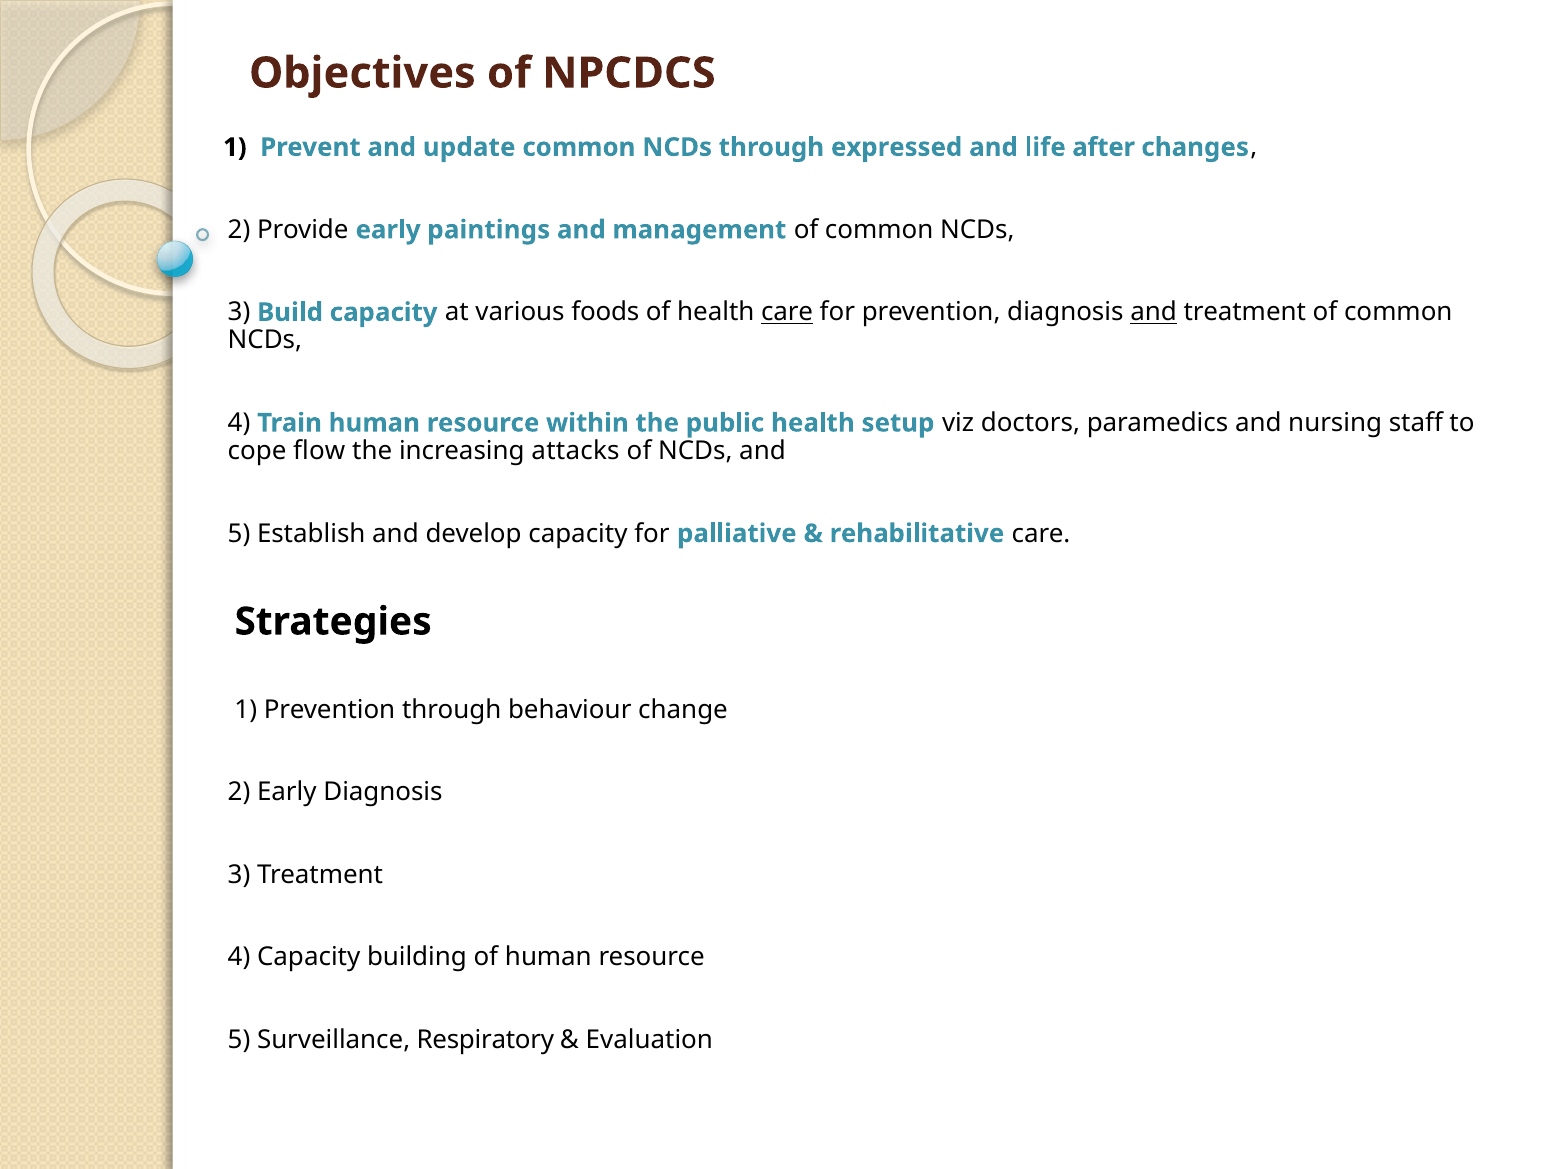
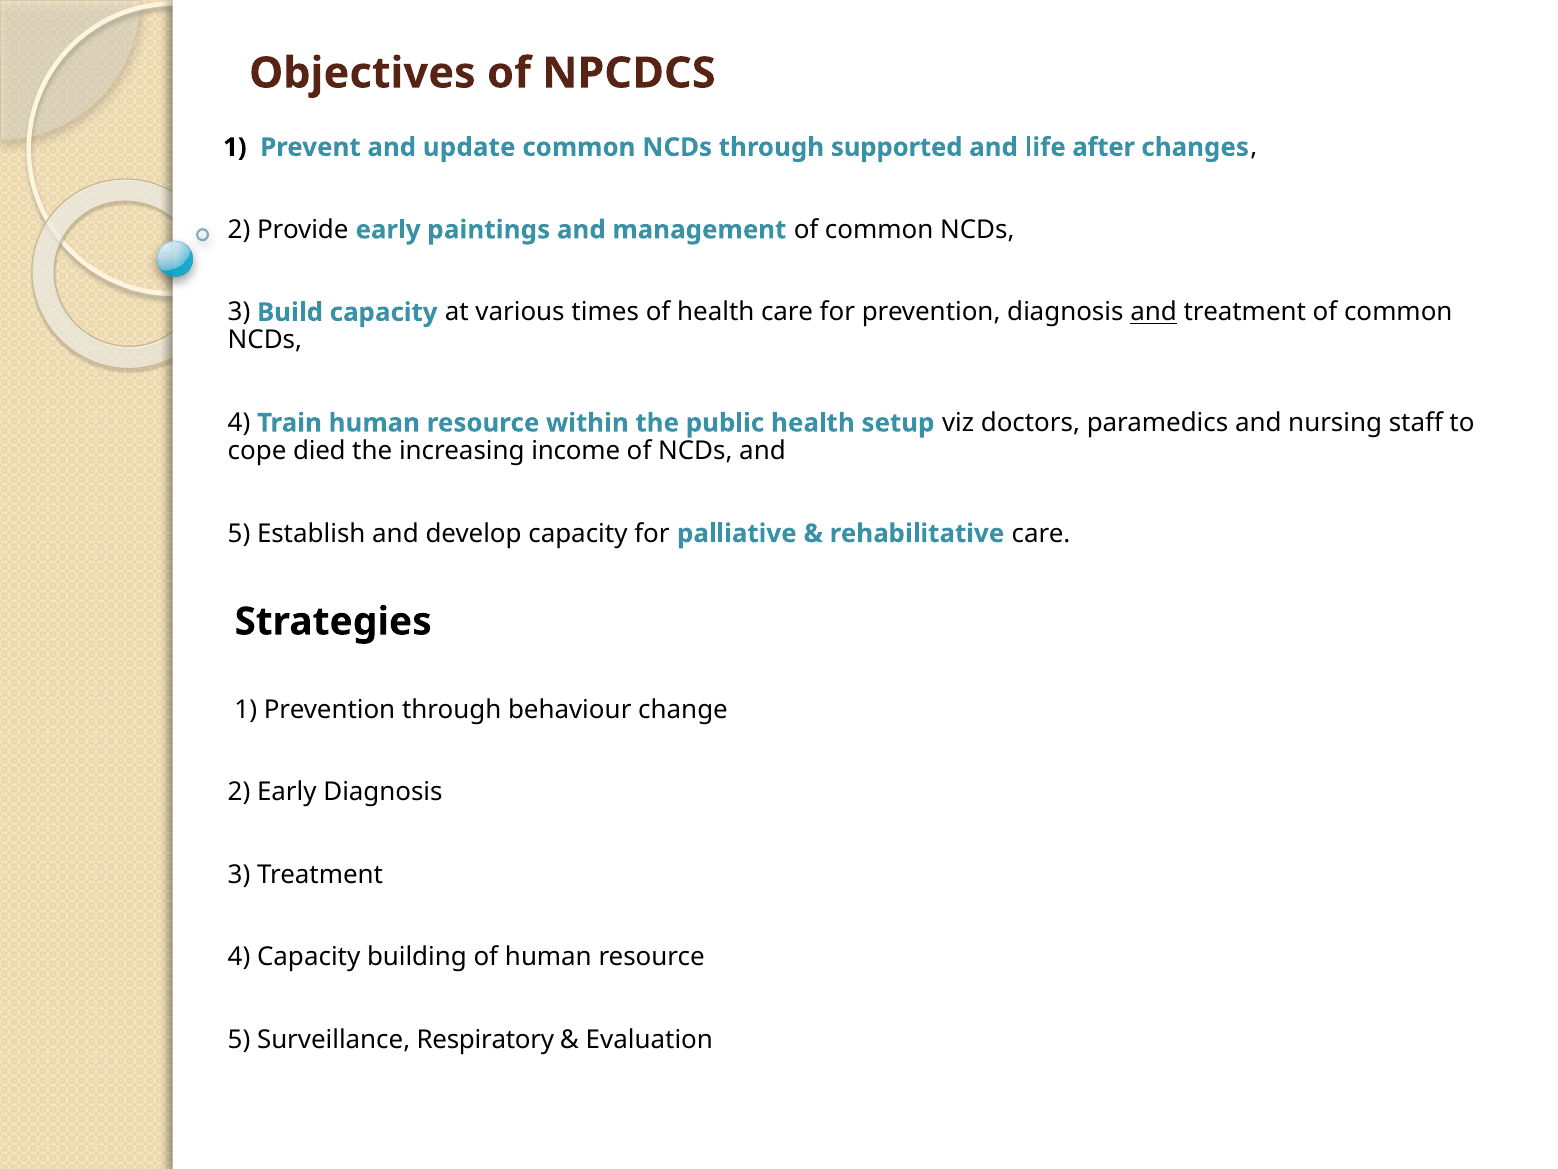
expressed: expressed -> supported (897, 147)
foods: foods -> times (605, 312)
care underline: present -> none (787, 312)
flow: flow -> died (319, 451)
attacks: attacks -> income (576, 451)
